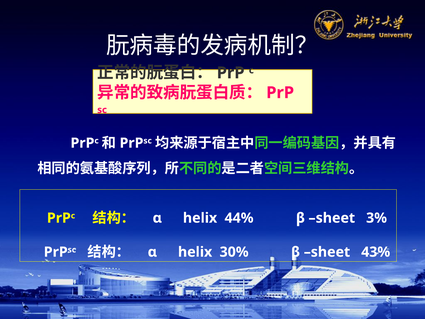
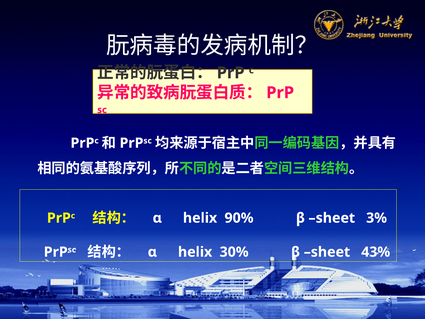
44%: 44% -> 90% (239, 218)
